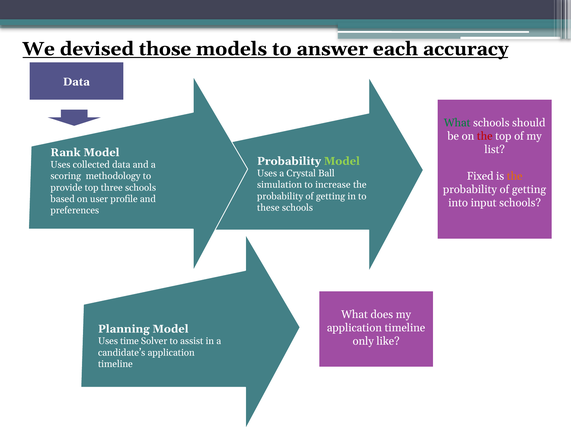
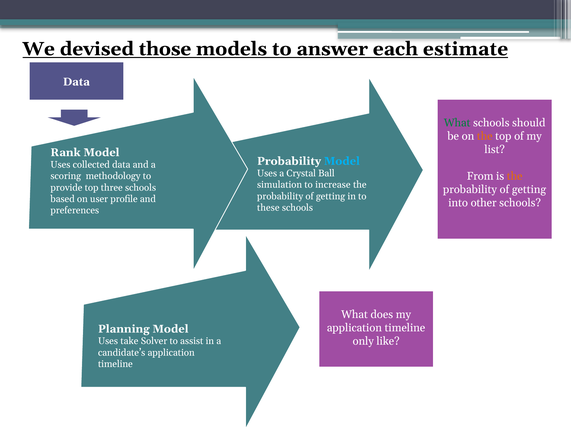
accuracy: accuracy -> estimate (466, 49)
the colour: red -> orange (485, 136)
Model colour: light green -> light blue (342, 161)
Fixed: Fixed -> From (480, 176)
input: input -> other (484, 203)
time: time -> take (129, 341)
